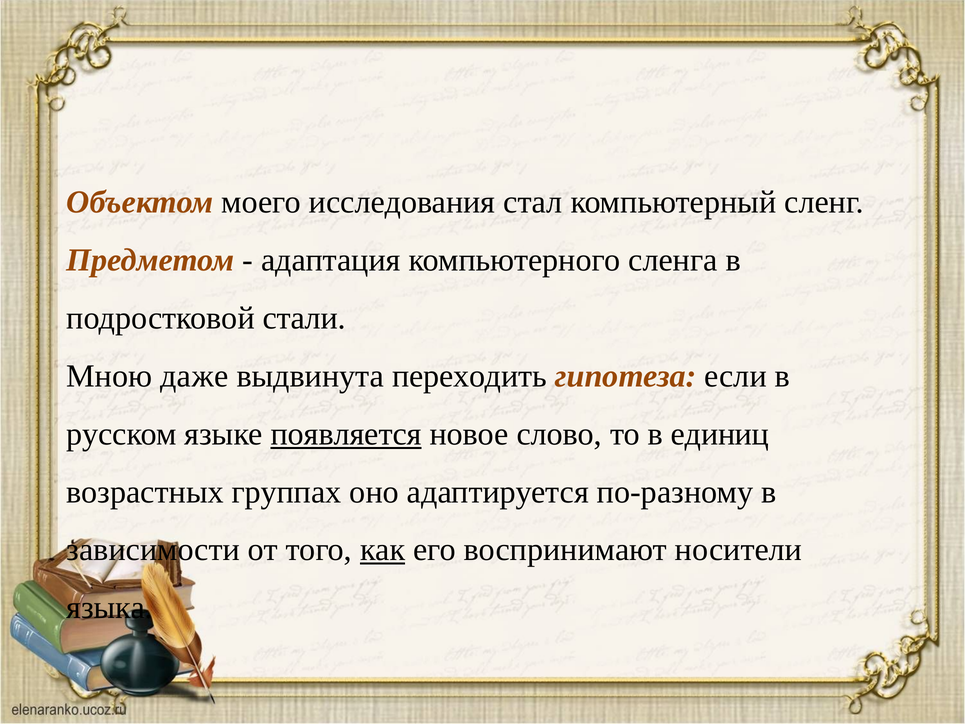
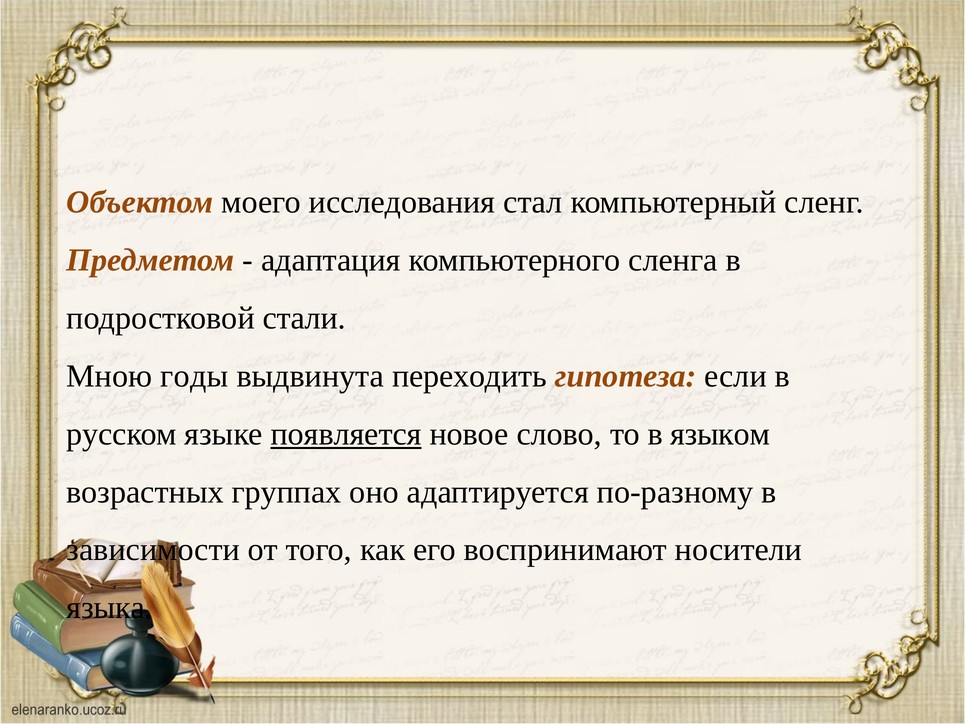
даже: даже -> годы (194, 376)
единиц: единиц -> языком (720, 434)
как underline: present -> none (383, 550)
